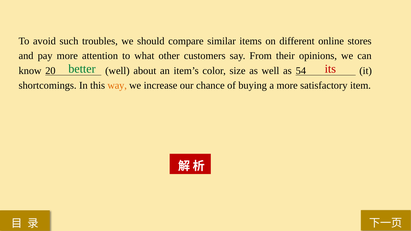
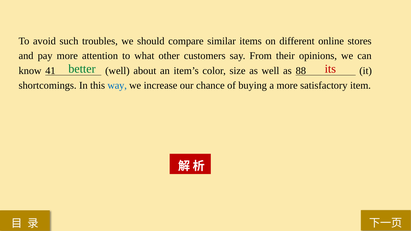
20: 20 -> 41 (50, 71)
54: 54 -> 88 (301, 71)
way colour: orange -> blue (117, 86)
